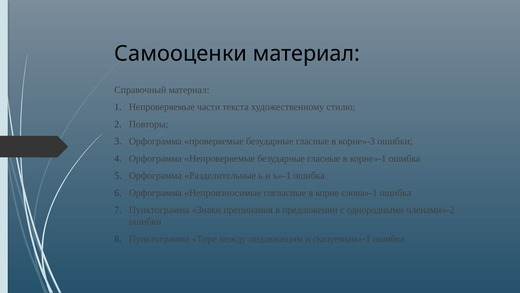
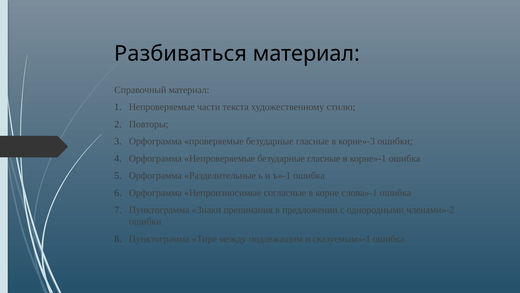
Самооценки: Самооценки -> Разбиваться (181, 54)
